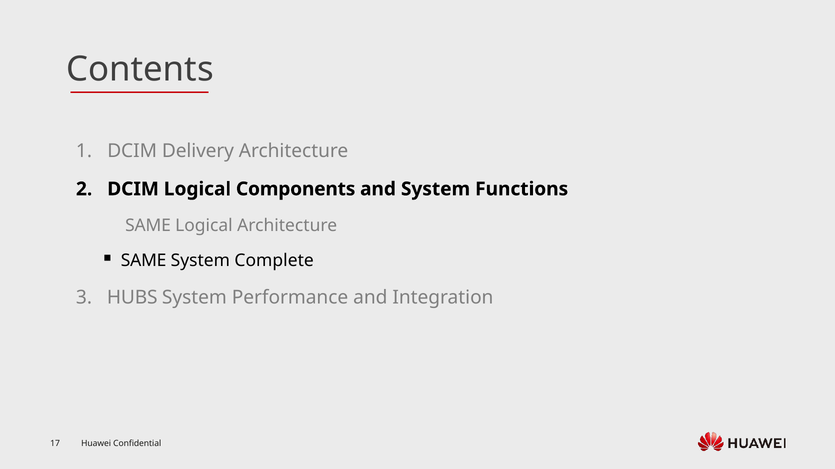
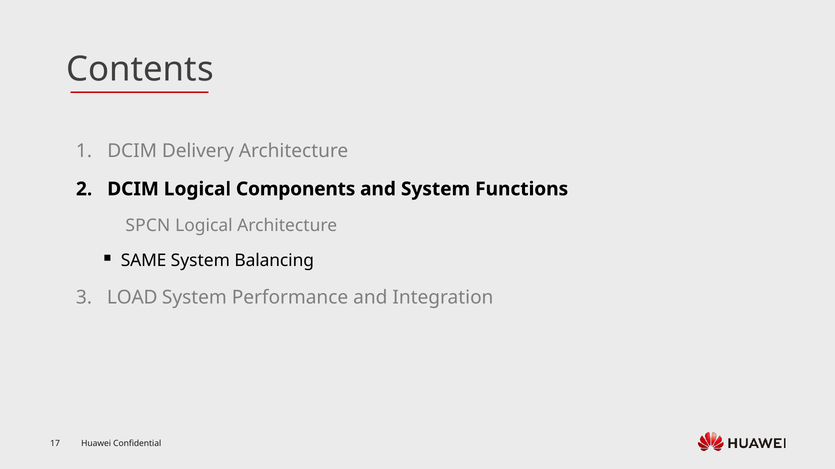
SAME: SAME -> SPCN (148, 226)
Complete: Complete -> Balancing (274, 261)
HUBS: HUBS -> LOAD (132, 298)
